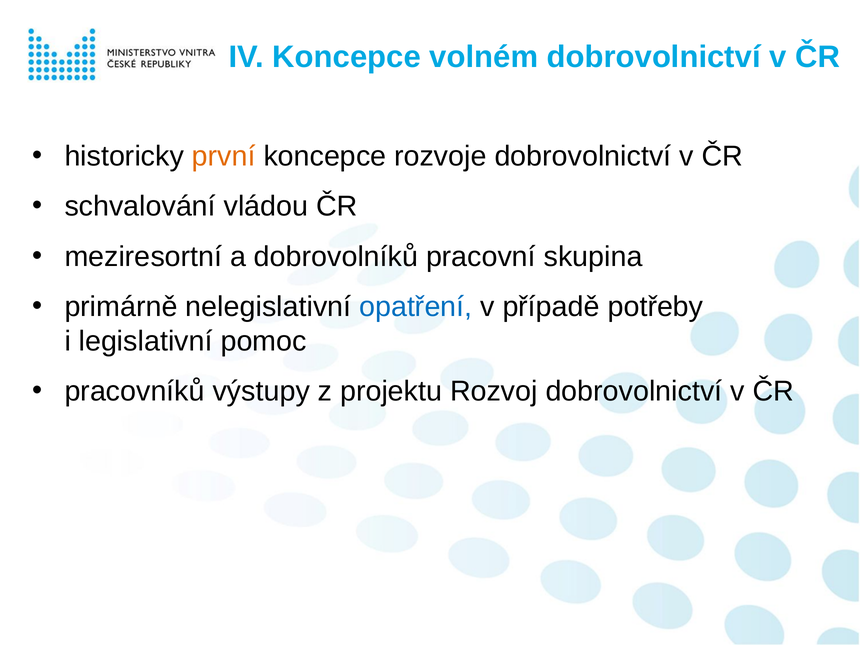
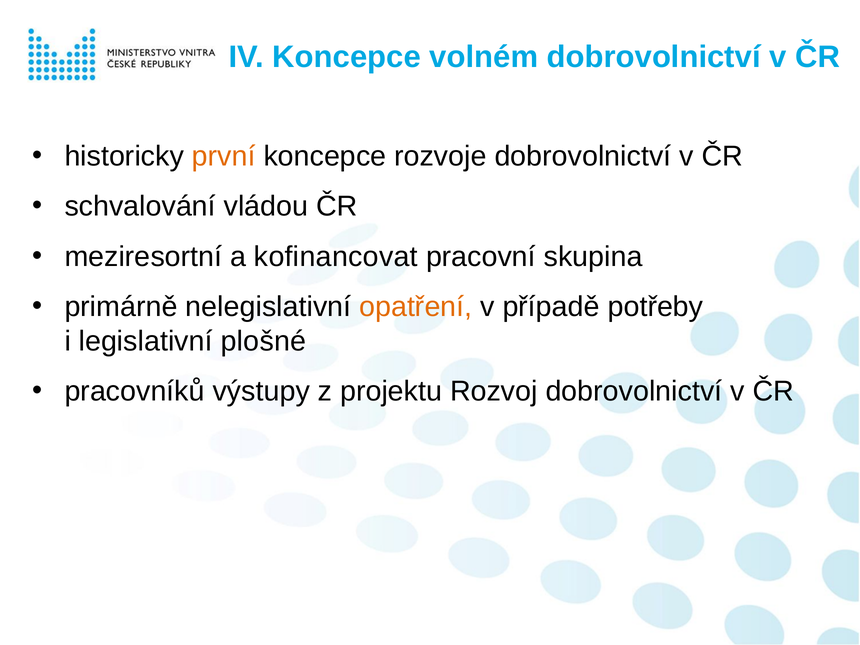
dobrovolníků: dobrovolníků -> kofinancovat (336, 257)
opatření colour: blue -> orange (416, 307)
pomoc: pomoc -> plošné (263, 341)
